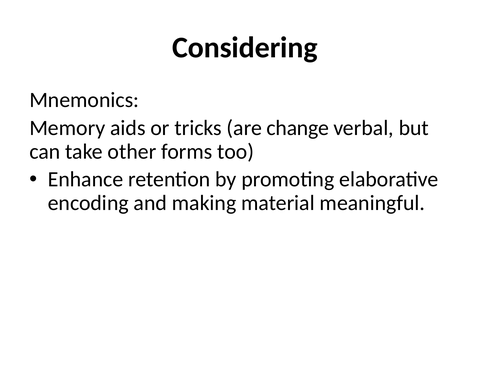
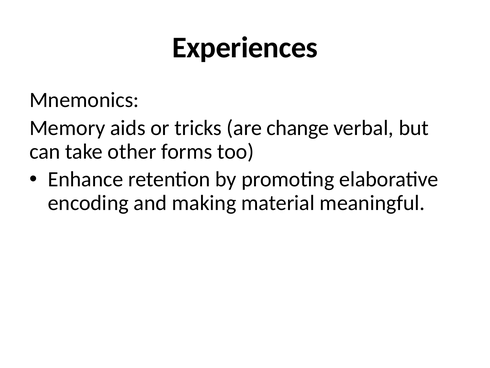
Considering: Considering -> Experiences (245, 47)
